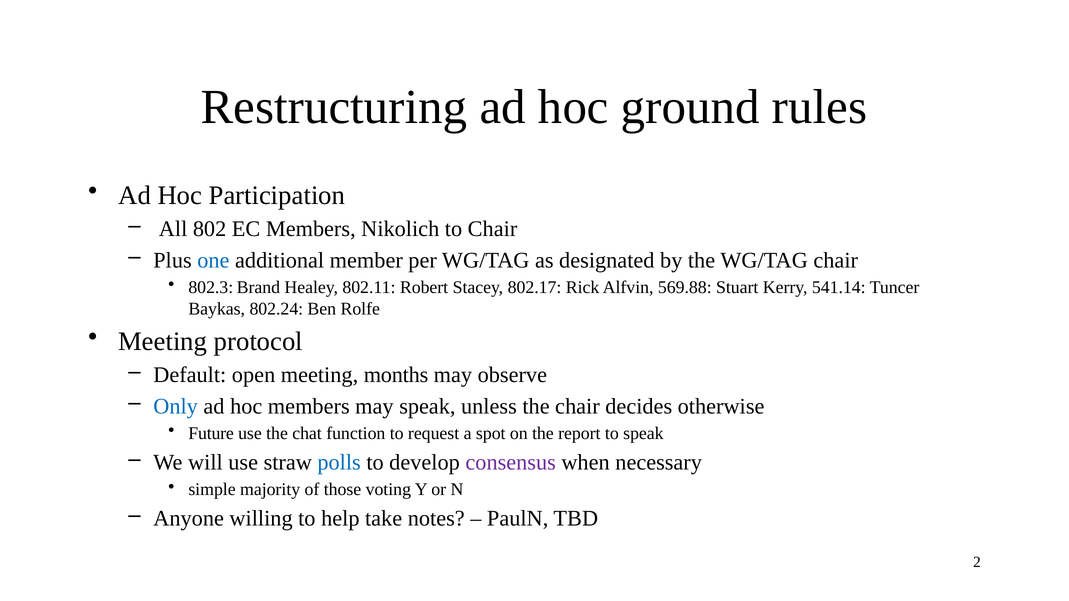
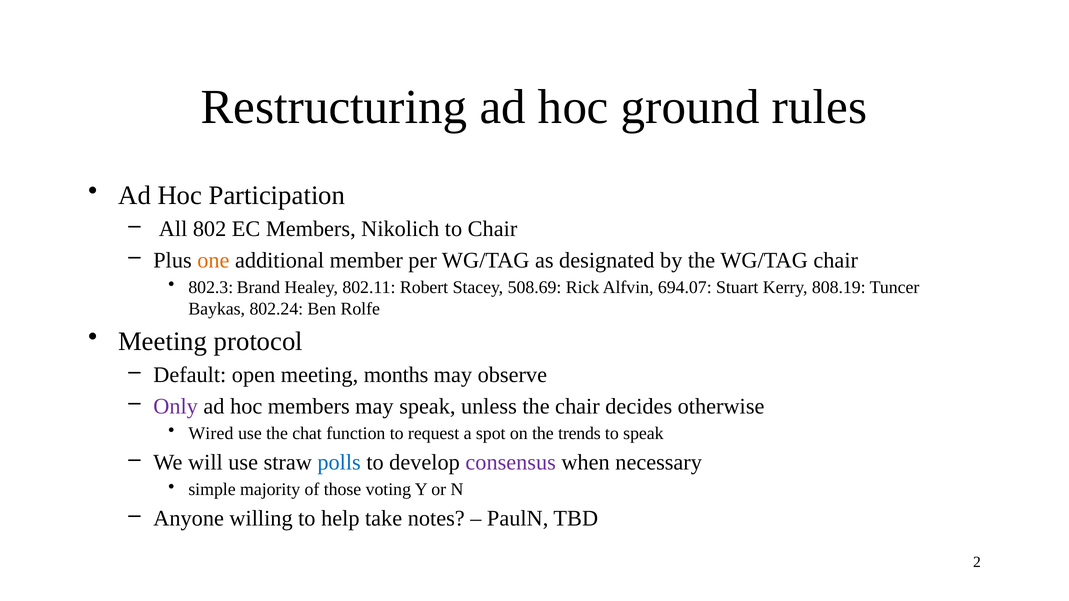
one colour: blue -> orange (213, 260)
802.17: 802.17 -> 508.69 (535, 288)
569.88: 569.88 -> 694.07 (685, 288)
541.14: 541.14 -> 808.19 (839, 288)
Only colour: blue -> purple (176, 406)
Future: Future -> Wired (211, 434)
report: report -> trends (579, 434)
